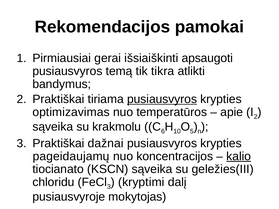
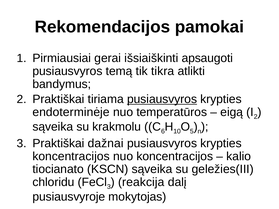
optimizavimas: optimizavimas -> endoterminėje (71, 112)
apie: apie -> eigą (232, 112)
pageidaujamų: pageidaujamų -> koncentracijos (71, 156)
kalio underline: present -> none (239, 156)
kryptimi: kryptimi -> reakcija (141, 182)
